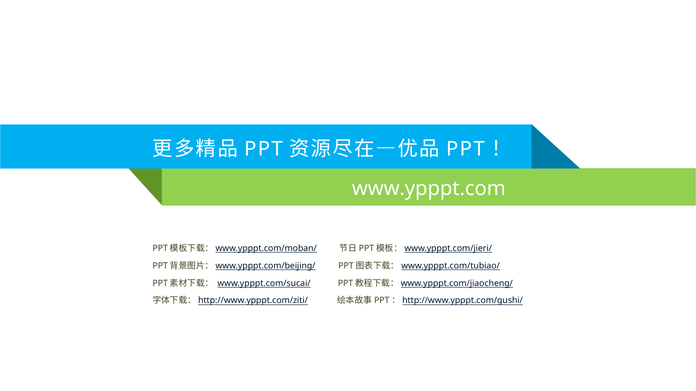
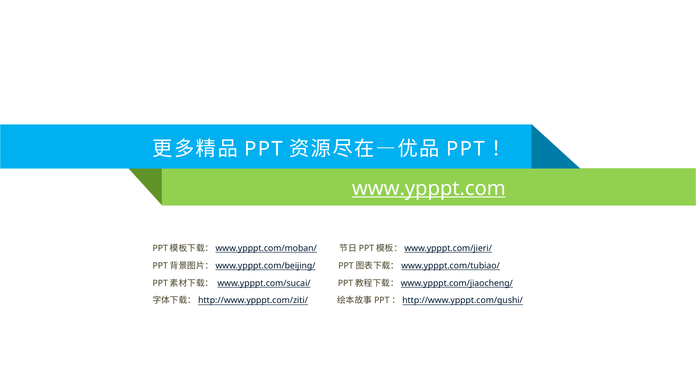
www.ypppt.com underline: none -> present (429, 188)
